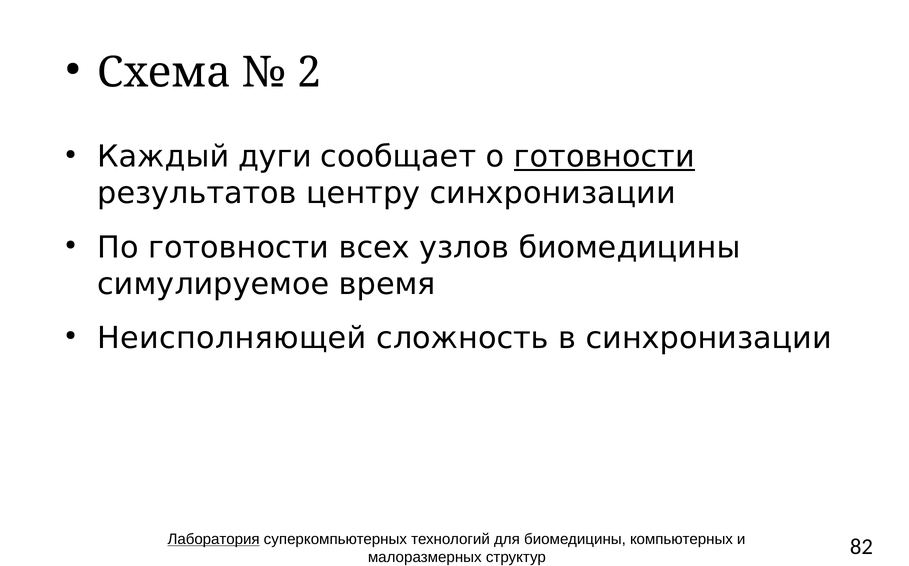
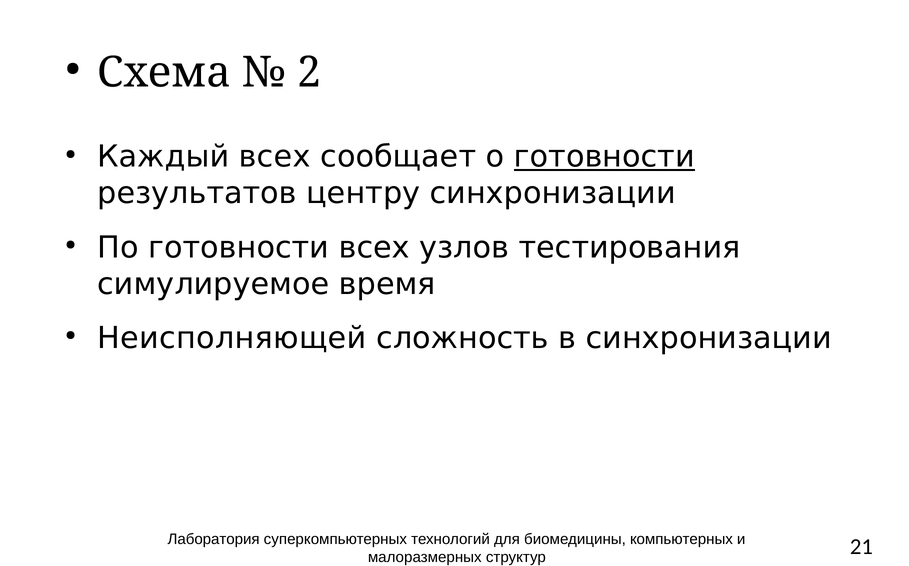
Каждый дуги: дуги -> всех (275, 157)
узлов биомедицины: биомедицины -> тестирования (630, 247)
Лаборатория underline: present -> none (214, 539)
82: 82 -> 21 (861, 546)
